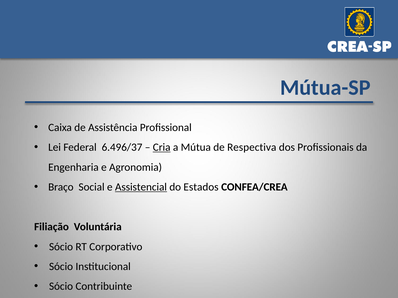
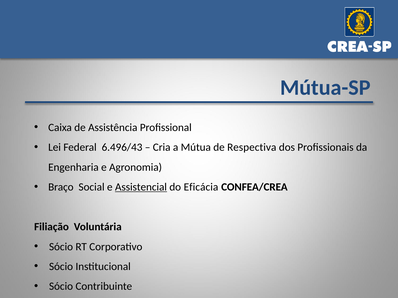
6.496/37: 6.496/37 -> 6.496/43 (122, 148)
Cria underline: present -> none (162, 148)
Estados: Estados -> Eficácia (201, 187)
